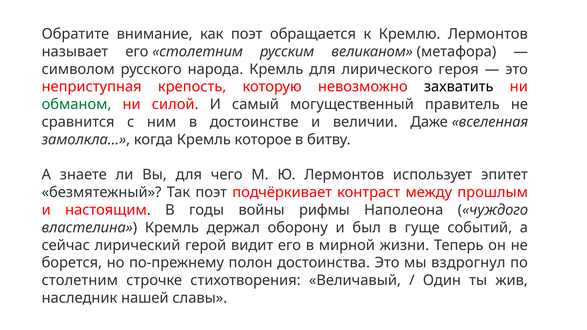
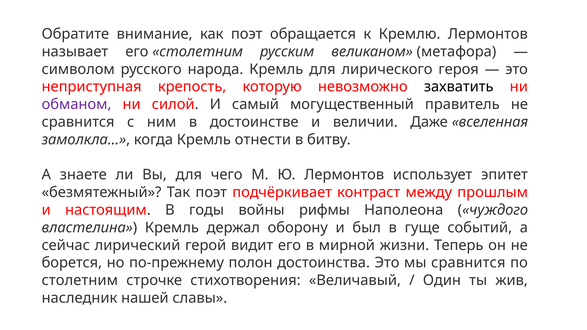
обманом colour: green -> purple (77, 104)
которое: которое -> отнести (263, 140)
мы вздрогнул: вздрогнул -> сравнится (468, 263)
